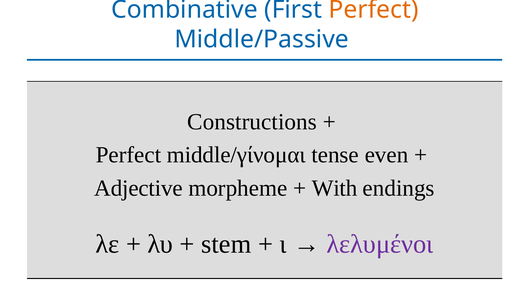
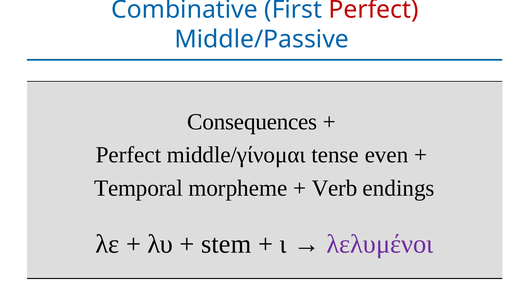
Perfect colour: orange -> red (373, 10)
Constructions: Constructions -> Consequences (252, 122)
Adjective: Adjective -> Temporal (138, 189)
With: With -> Verb (335, 189)
